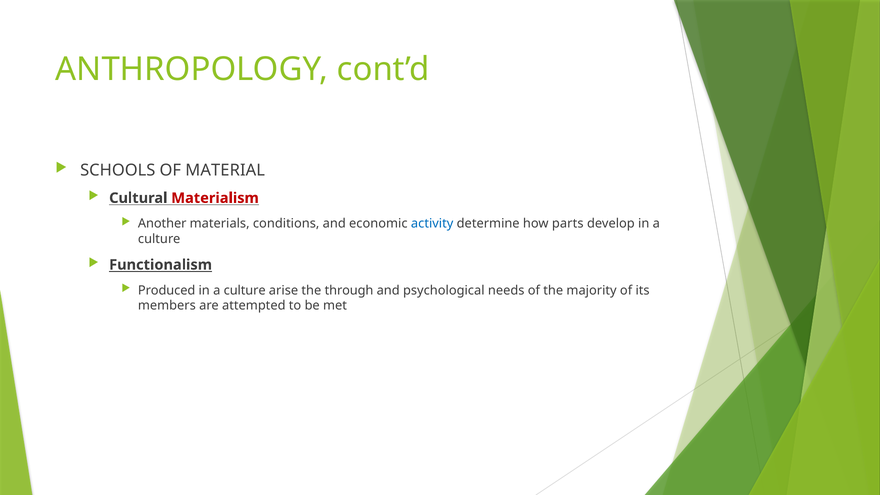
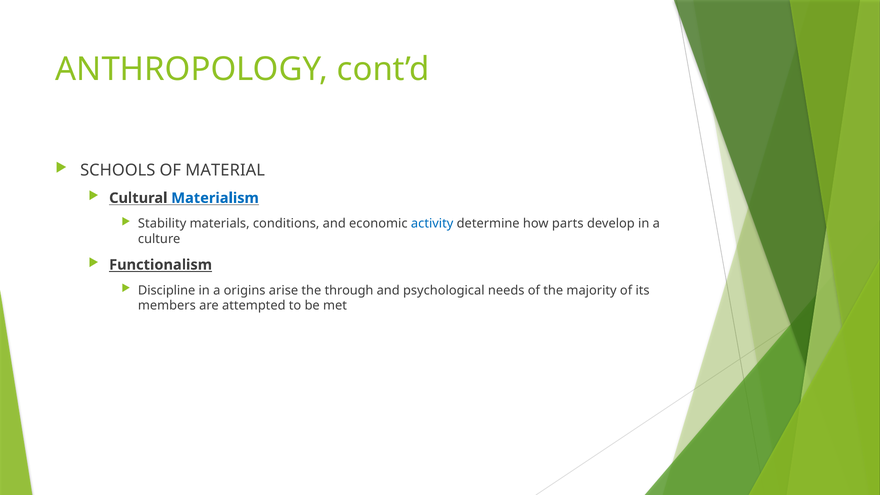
Materialism colour: red -> blue (215, 198)
Another: Another -> Stability (162, 224)
Produced: Produced -> Discipline (167, 290)
culture: culture -> origins (245, 290)
